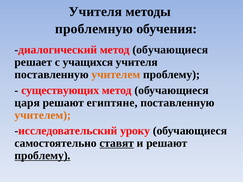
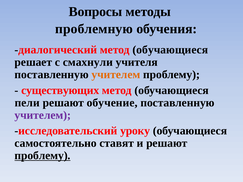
Учителя: Учителя -> Вопросы (96, 12)
учащихся: учащихся -> смахнули (88, 62)
царя: царя -> пели (27, 103)
египтяне: египтяне -> обучение (112, 103)
учителем colour: orange -> purple (43, 115)
ставят underline: present -> none (117, 143)
